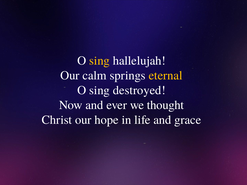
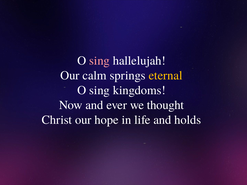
sing colour: yellow -> pink (99, 61)
destroyed: destroyed -> kingdoms (139, 90)
grace: grace -> holds (188, 120)
